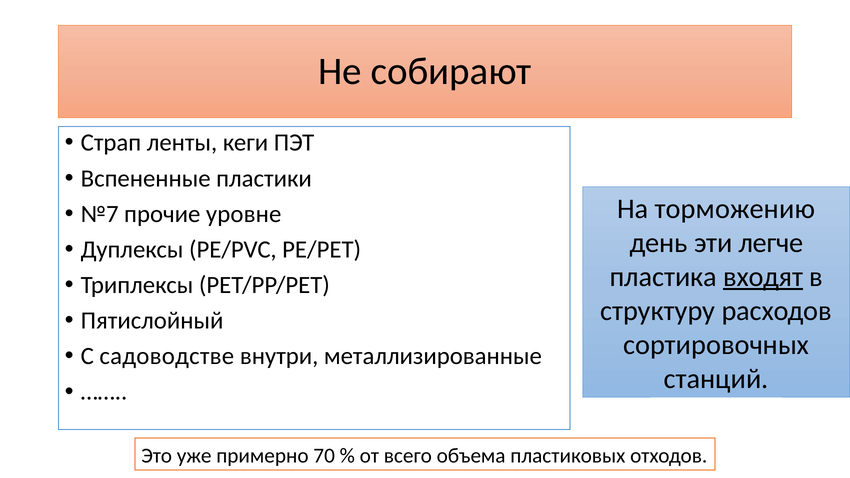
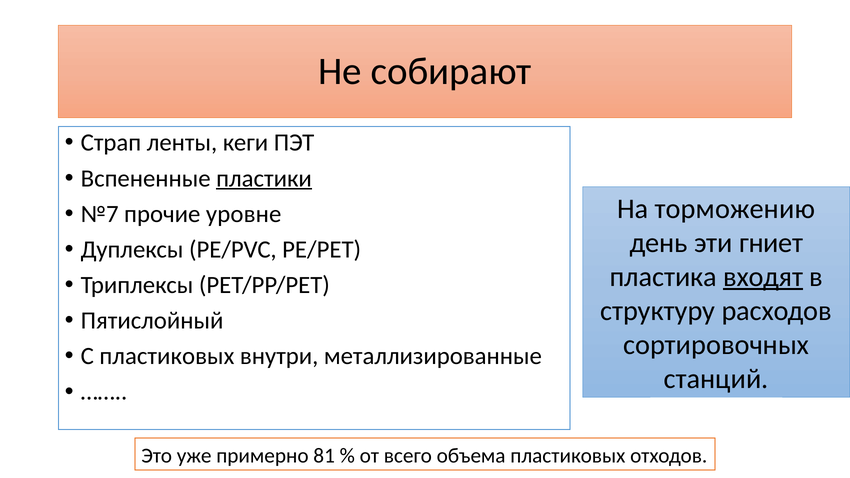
пластики underline: none -> present (264, 178)
легче: легче -> гниет (771, 243)
С садоводстве: садоводстве -> пластиковых (167, 356)
70: 70 -> 81 (324, 456)
